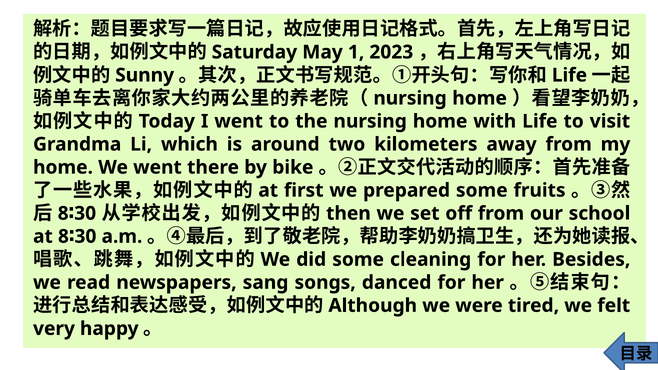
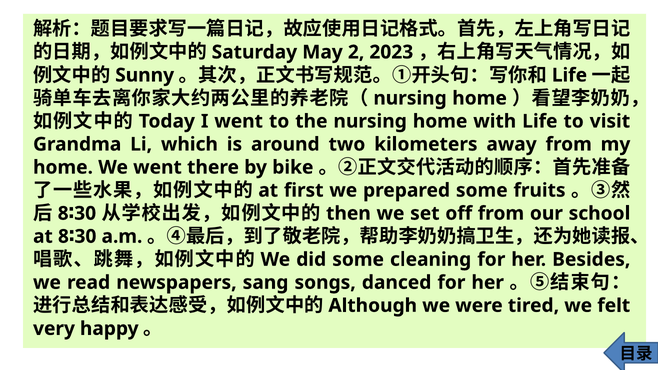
1: 1 -> 2 (356, 52)
